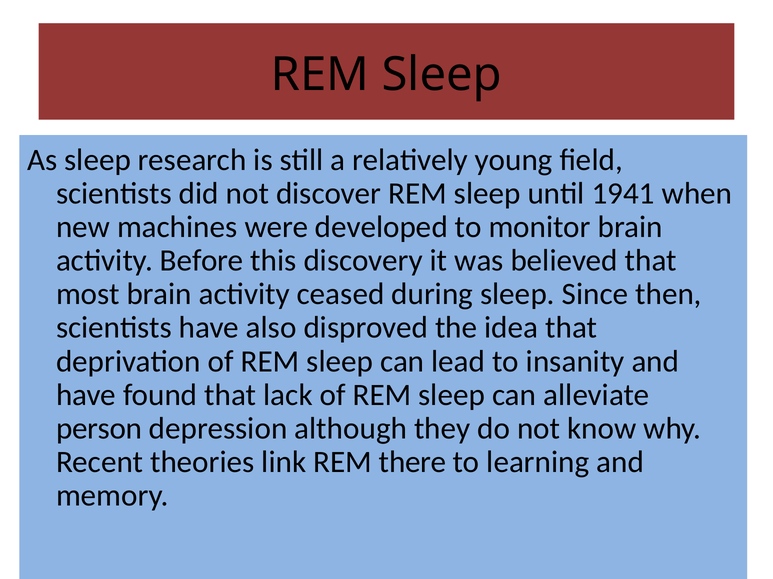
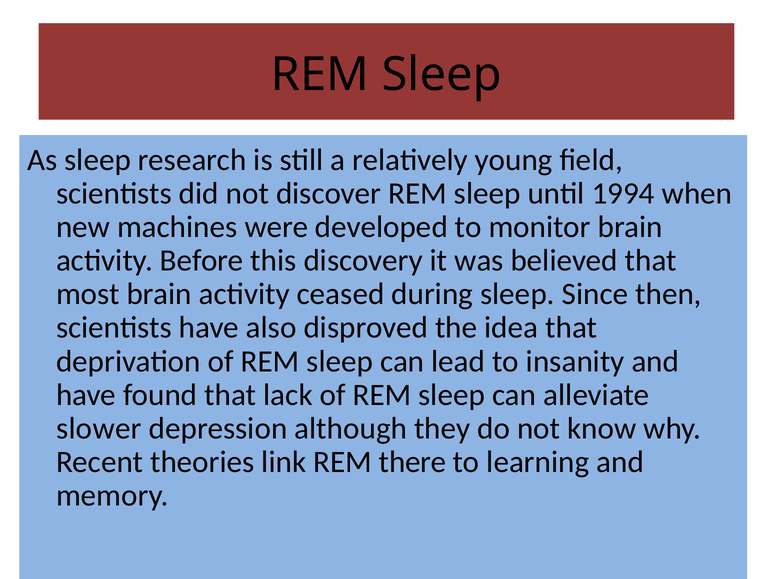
1941: 1941 -> 1994 (623, 194)
person: person -> slower (99, 429)
